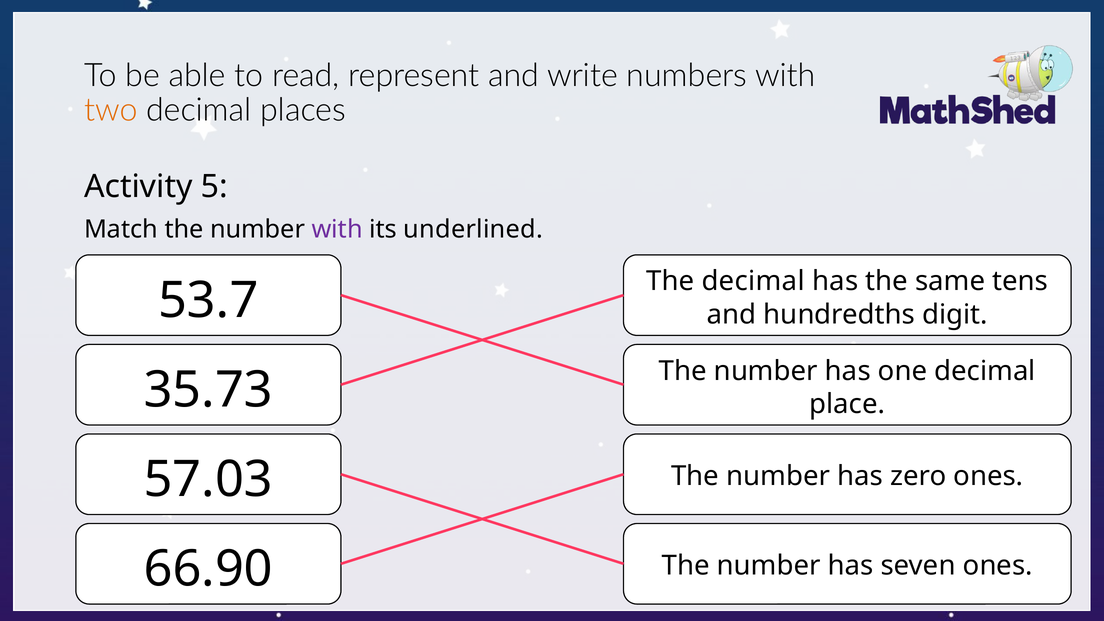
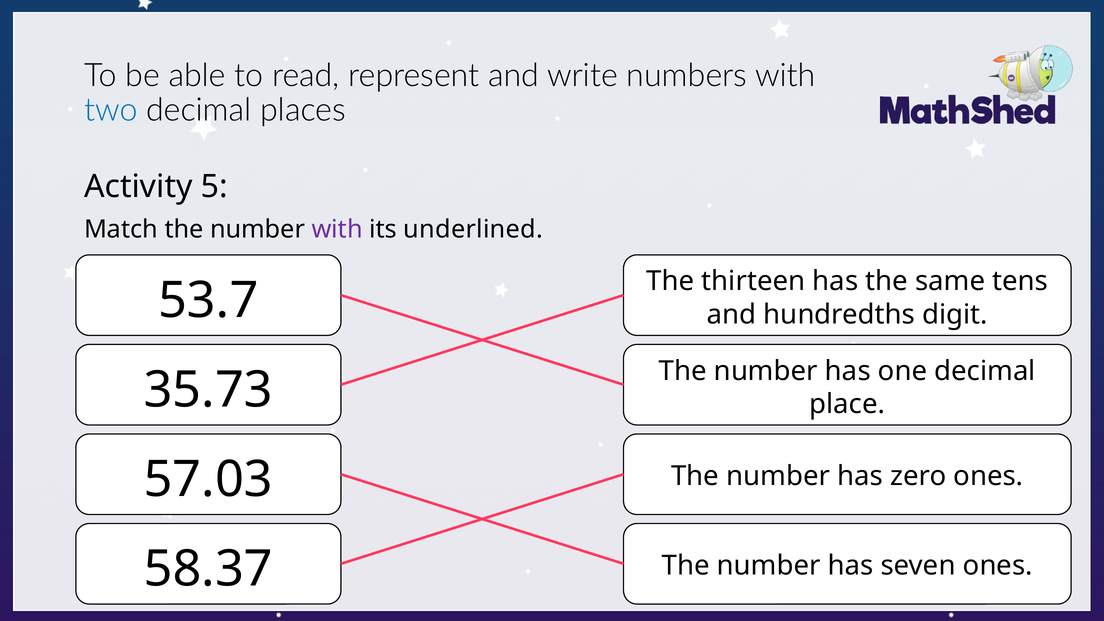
two colour: orange -> blue (111, 110)
The decimal: decimal -> thirteen (753, 281)
66.90: 66.90 -> 58.37 (208, 569)
